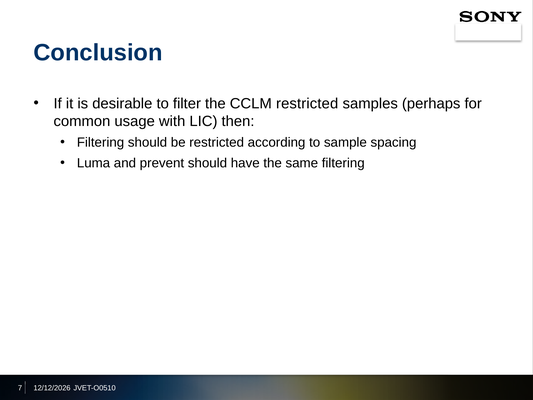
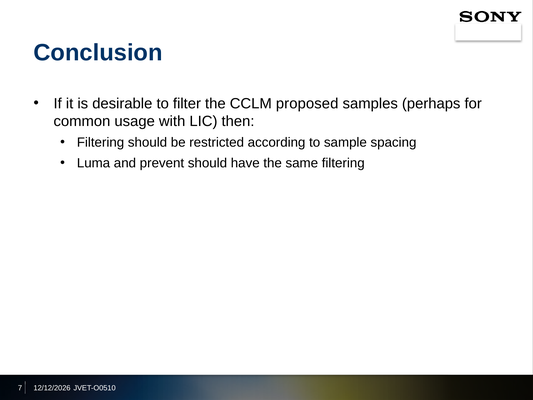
CCLM restricted: restricted -> proposed (307, 103)
